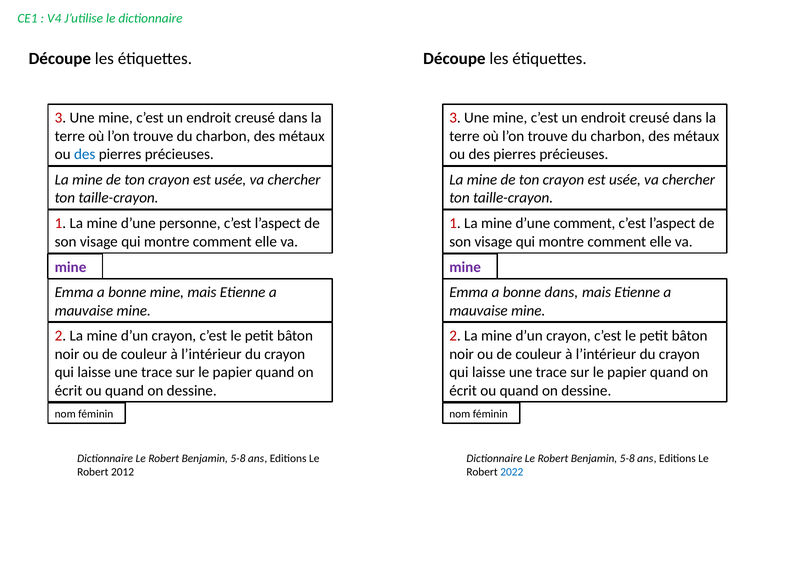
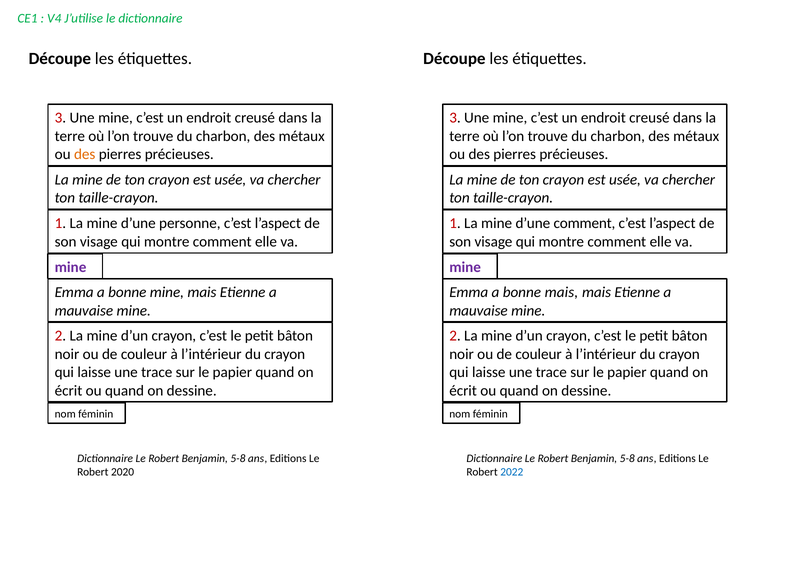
des colour: blue -> orange (85, 154)
bonne dans: dans -> mais (561, 292)
2012: 2012 -> 2020 (123, 472)
